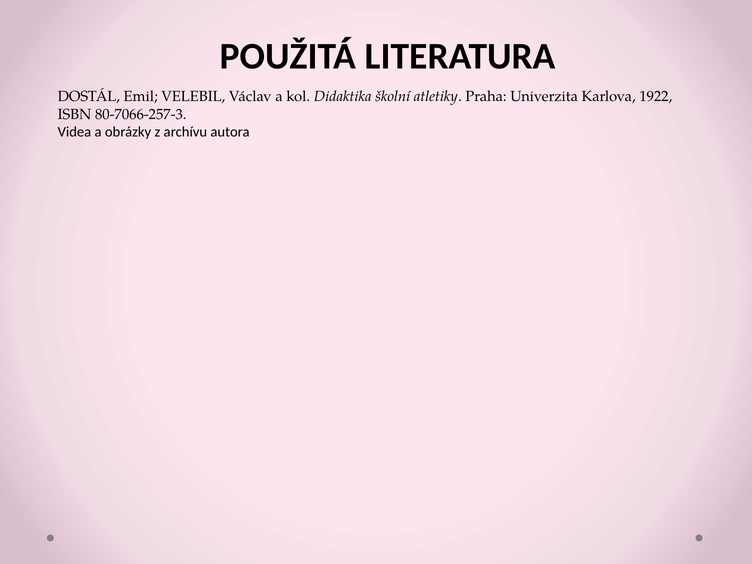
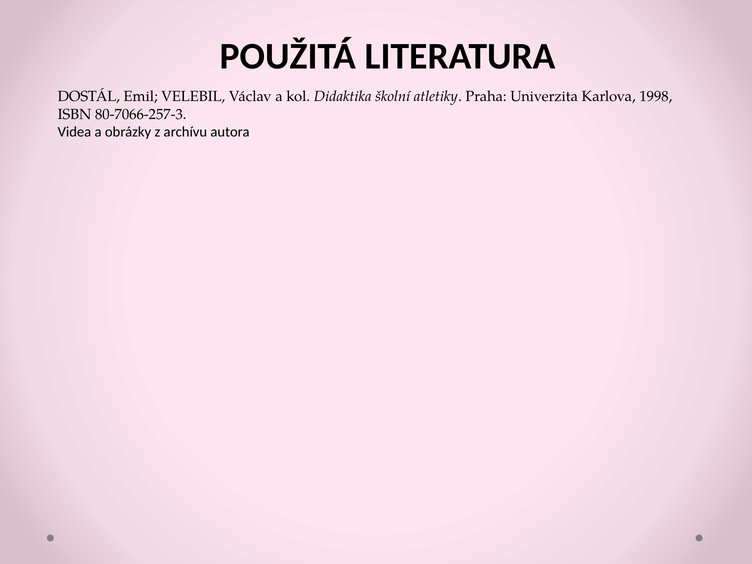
1922: 1922 -> 1998 (656, 97)
